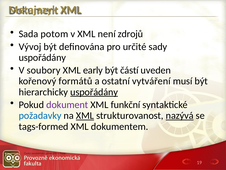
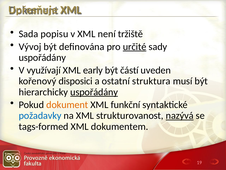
Metajazyk: Metajazyk -> Upřesňuje (33, 10)
potom: potom -> popisu (54, 34)
zdrojů: zdrojů -> tržiště (130, 34)
určité underline: none -> present (135, 47)
soubory: soubory -> využívají (44, 70)
formátů: formátů -> disposici (76, 81)
vytváření: vytváření -> struktura (151, 81)
dokument colour: purple -> orange (67, 104)
XML underline: present -> none (85, 115)
